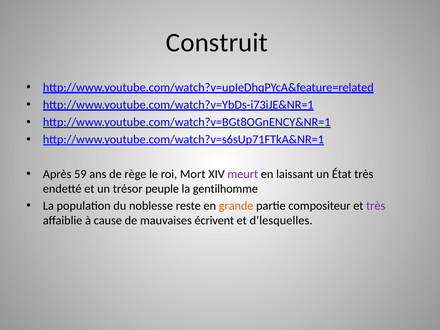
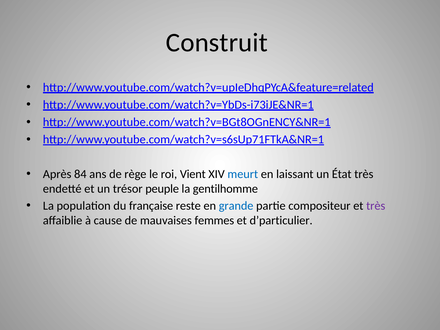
59: 59 -> 84 (80, 174)
Mort: Mort -> Vient (193, 174)
meurt colour: purple -> blue (243, 174)
noblesse: noblesse -> française (151, 206)
grande colour: orange -> blue (236, 206)
écrivent: écrivent -> femmes (214, 221)
d’lesquelles: d’lesquelles -> d’particulier (281, 221)
